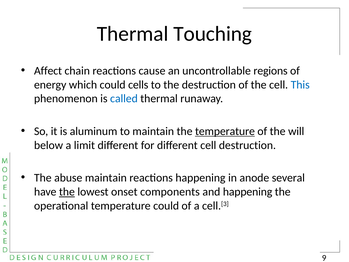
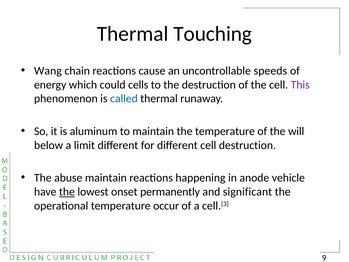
Affect: Affect -> Wang (48, 71)
regions: regions -> speeds (270, 71)
This colour: blue -> purple (300, 85)
temperature underline: present -> none (225, 131)
several: several -> vehicle (288, 178)
components: components -> permanently (170, 192)
and happening: happening -> significant (248, 192)
temperature could: could -> occur (166, 206)
